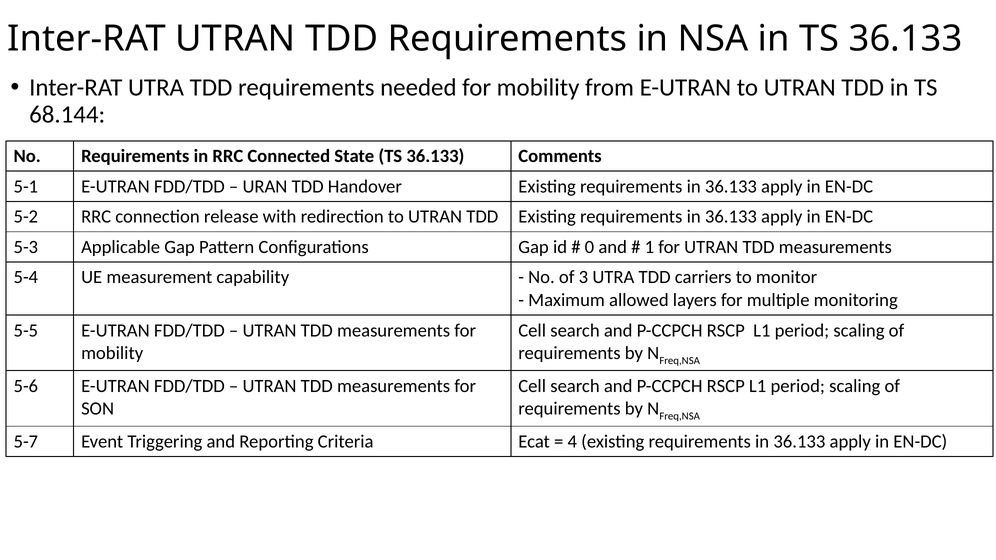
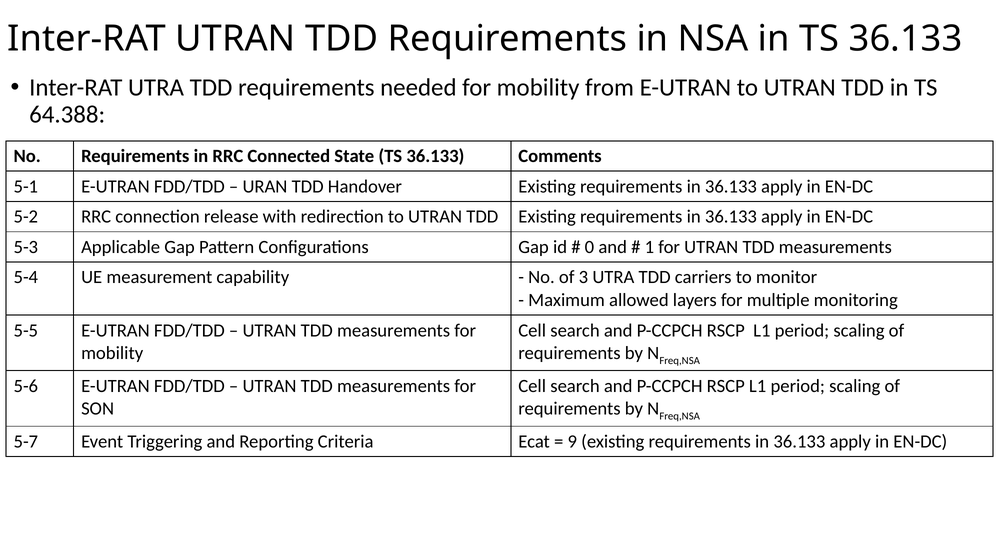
68.144: 68.144 -> 64.388 (67, 114)
4: 4 -> 9 (572, 442)
